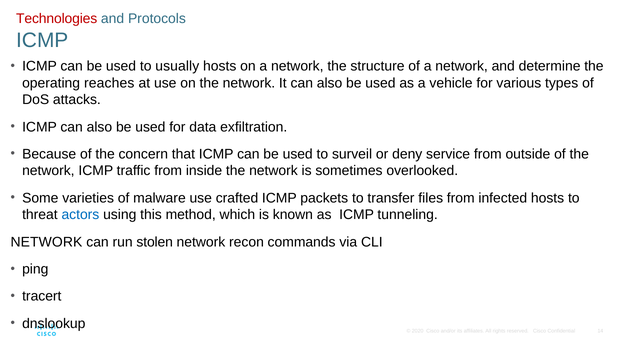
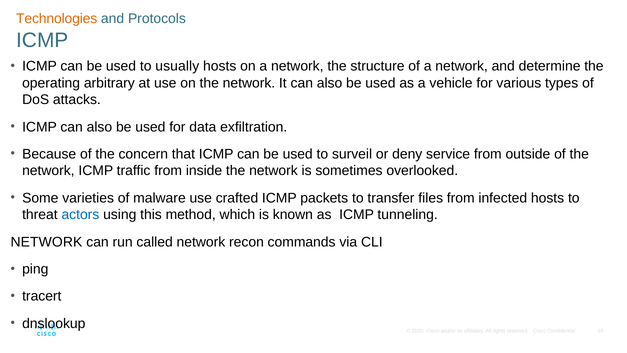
Technologies colour: red -> orange (57, 19)
reaches: reaches -> arbitrary (109, 83)
stolen: stolen -> called (155, 242)
